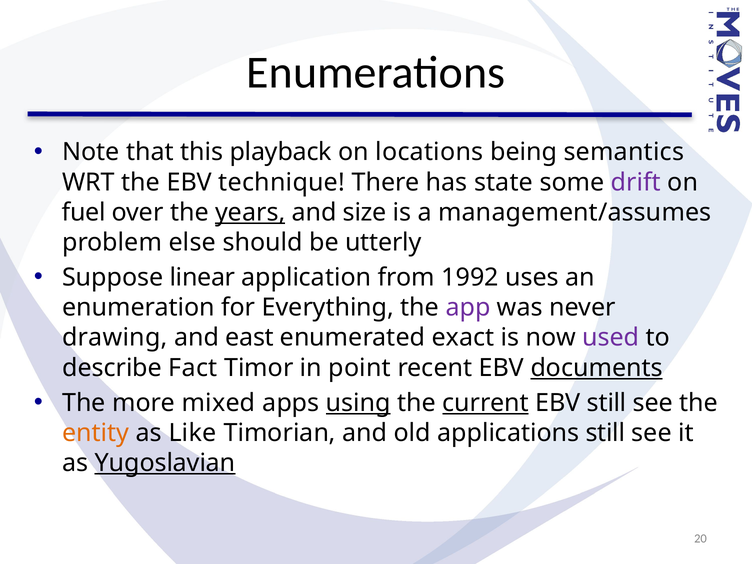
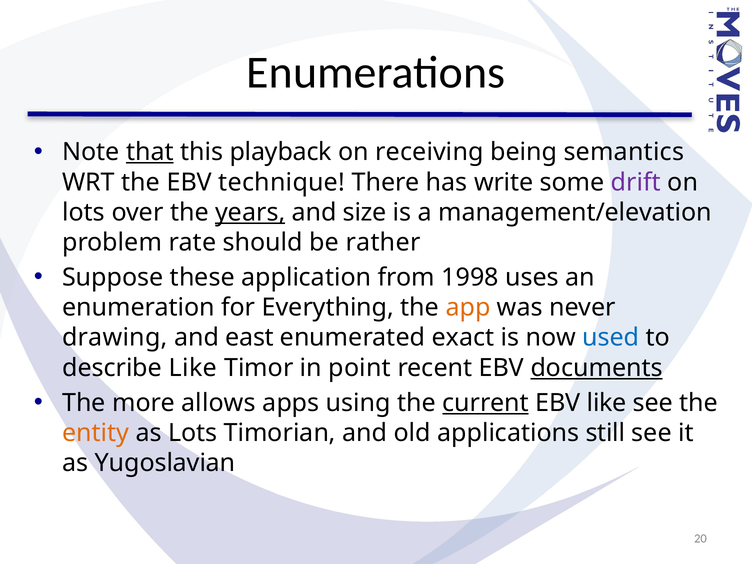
that underline: none -> present (150, 152)
locations: locations -> receiving (429, 152)
state: state -> write (504, 182)
fuel: fuel -> lots (84, 212)
management/assumes: management/assumes -> management/elevation (575, 212)
else: else -> rate (192, 242)
utterly: utterly -> rather (383, 242)
linear: linear -> these (202, 277)
1992: 1992 -> 1998 (470, 277)
app colour: purple -> orange (468, 308)
used colour: purple -> blue (611, 338)
describe Fact: Fact -> Like (193, 368)
mixed: mixed -> allows (219, 403)
using underline: present -> none (358, 403)
EBV still: still -> like (607, 403)
as Like: Like -> Lots (193, 433)
Yugoslavian underline: present -> none (165, 463)
